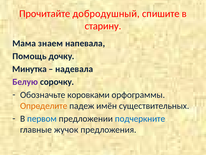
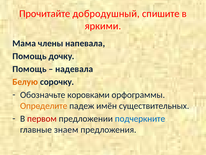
старину: старину -> яркими (103, 26)
знаем: знаем -> члены (51, 43)
Минутка: Минутка -> Помощь (29, 69)
Белую colour: purple -> orange (25, 82)
первом colour: blue -> red (42, 118)
жучок: жучок -> знаем (66, 129)
